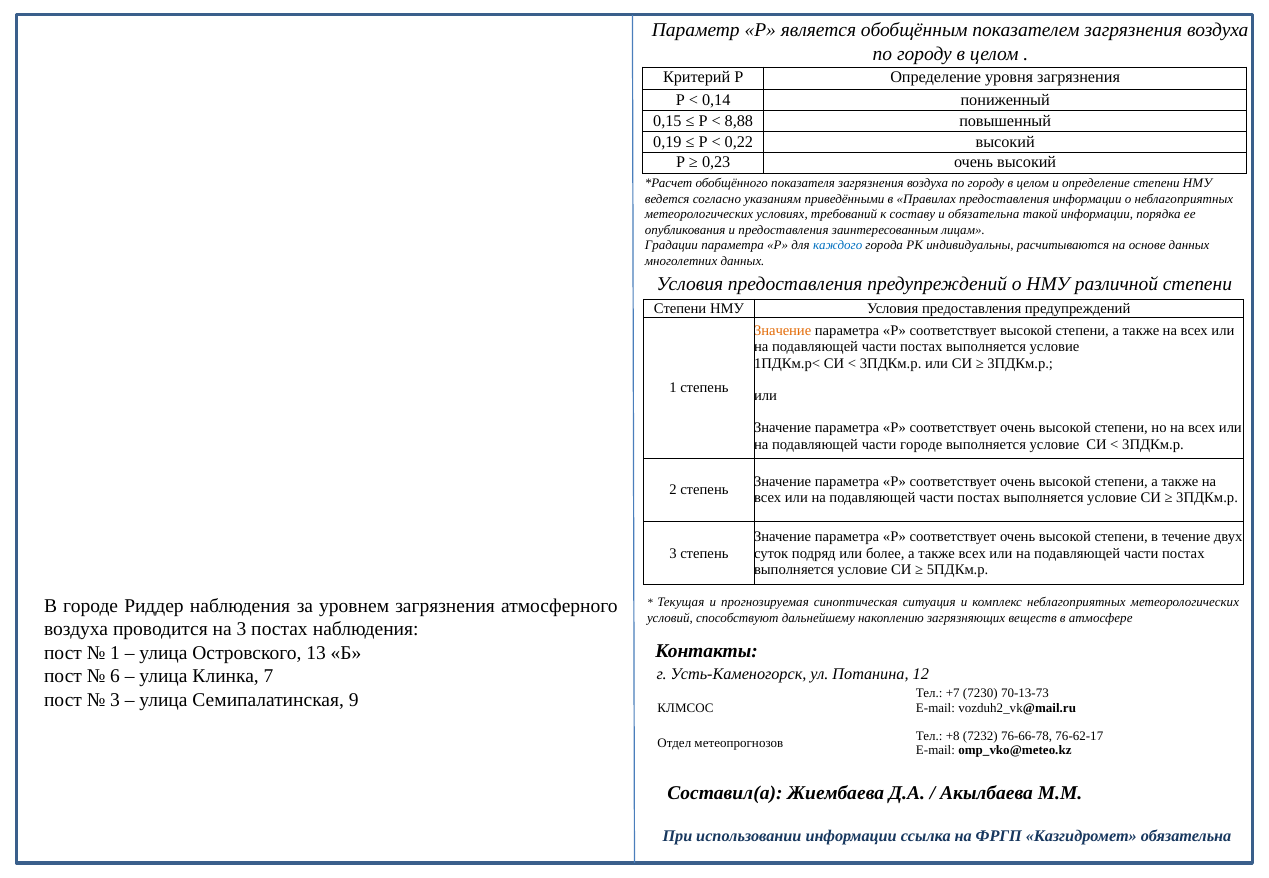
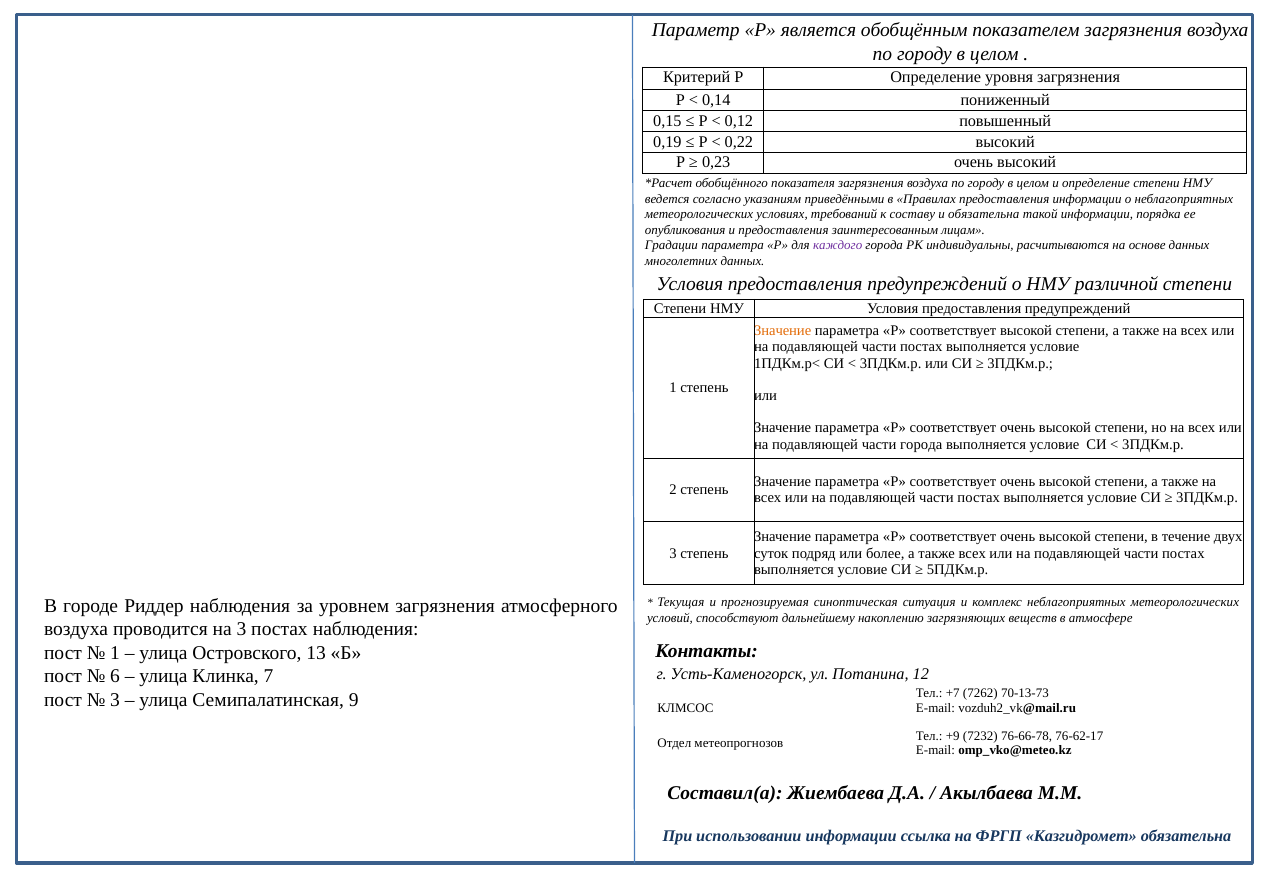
8,88: 8,88 -> 0,12 (739, 121)
каждого colour: blue -> purple (838, 246)
части городе: городе -> города (921, 445)
7230: 7230 -> 7262 (980, 694)
+8: +8 -> +9 (953, 737)
